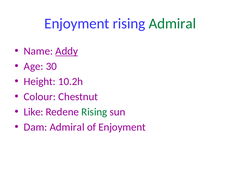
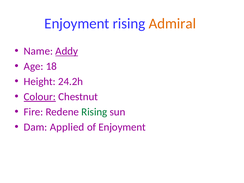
Admiral colour: green -> orange (172, 24)
30: 30 -> 18 (51, 66)
10.2h: 10.2h -> 24.2h (71, 82)
Colour underline: none -> present (40, 97)
Like: Like -> Fire (34, 112)
Dam Admiral: Admiral -> Applied (67, 127)
